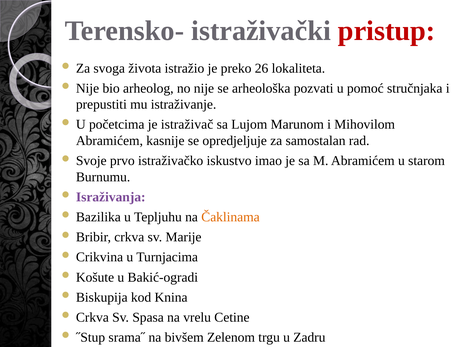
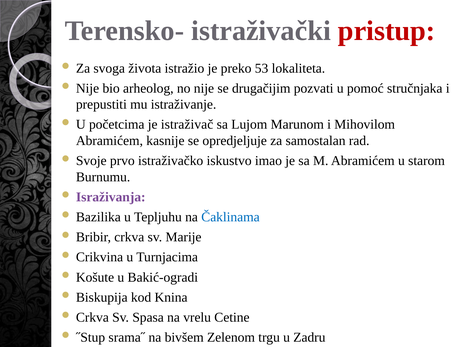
26: 26 -> 53 (262, 68)
arheološka: arheološka -> drugačijim (261, 88)
Čaklinama colour: orange -> blue (230, 217)
